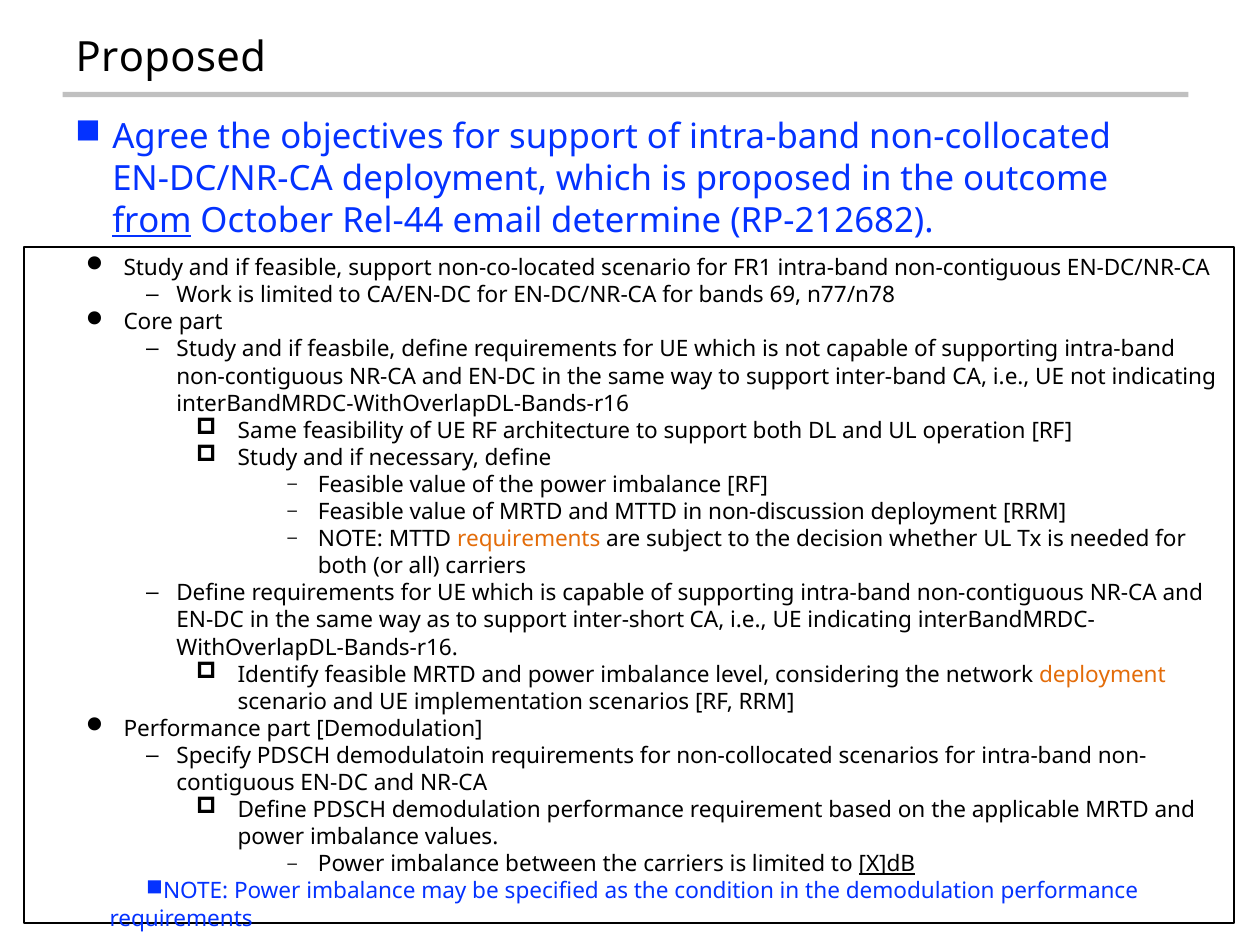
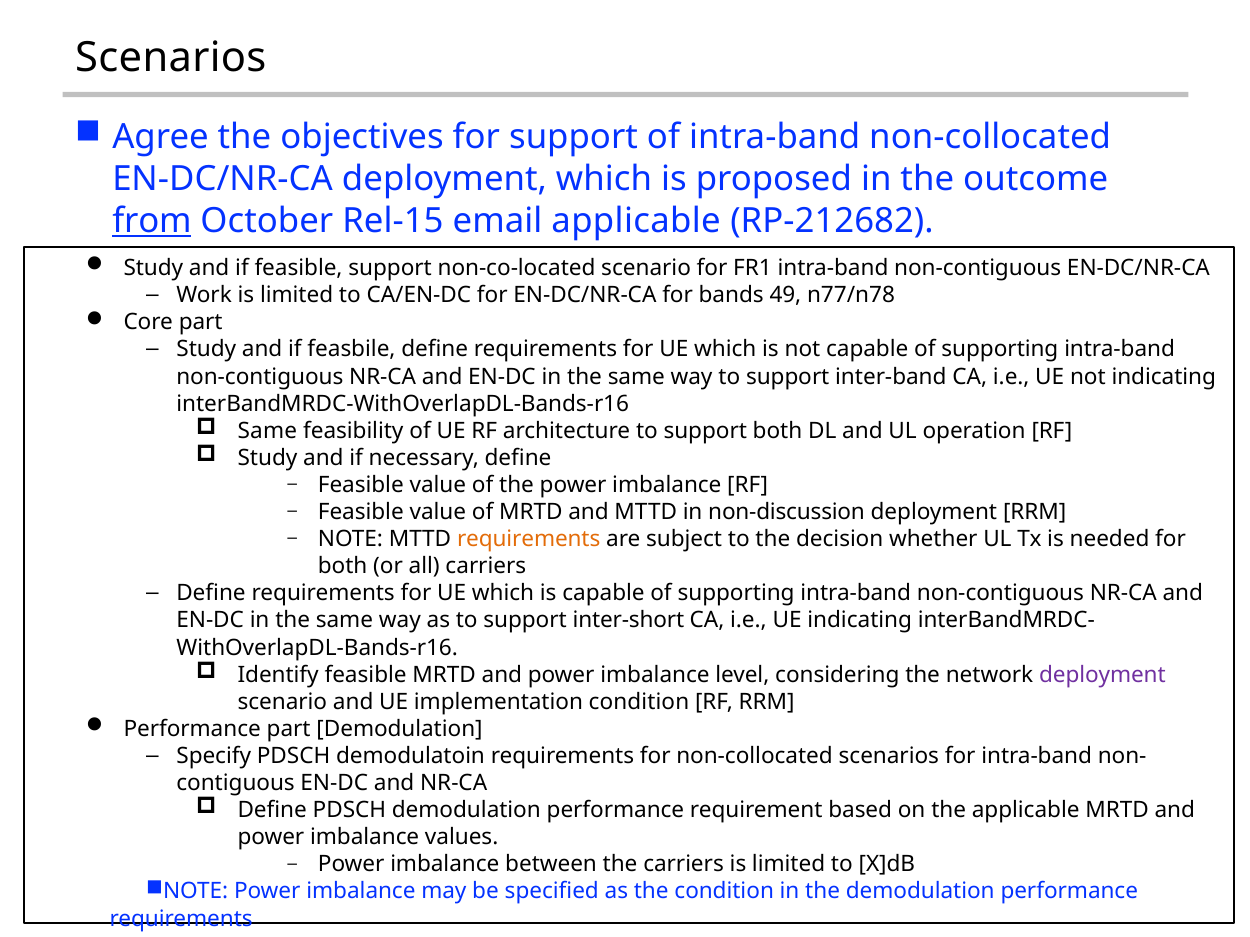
Proposed: Proposed -> Scenarios (171, 57)
Rel-44: Rel-44 -> Rel-15 (393, 221)
email determine: determine -> applicable (636, 221)
69: 69 -> 49 (785, 295)
deployment colour: orange -> purple (1102, 675)
implementation scenarios: scenarios -> condition (639, 702)
X]dB underline: present -> none (887, 865)
